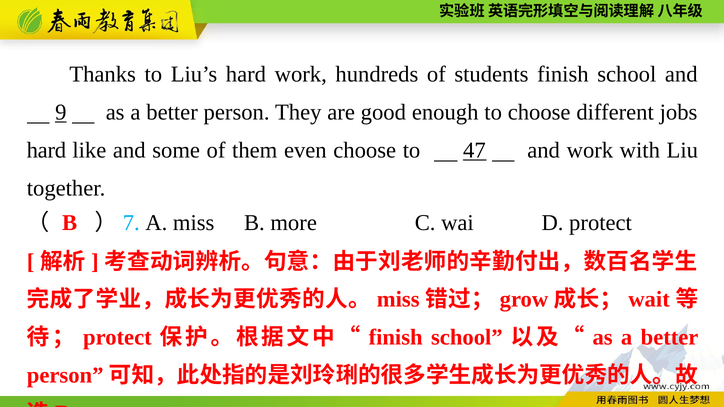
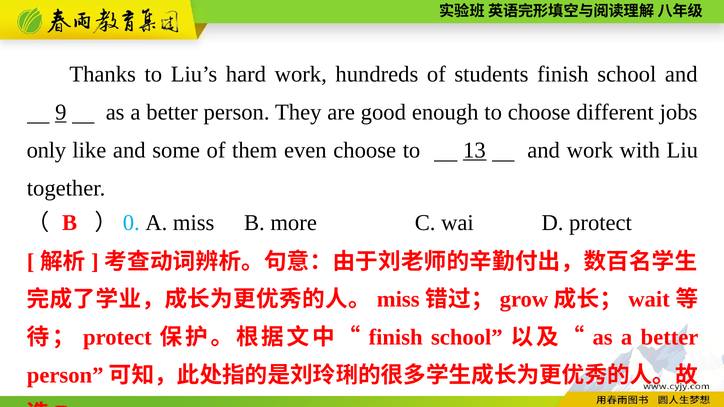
hard: hard -> only (46, 150)
47: 47 -> 13 (474, 150)
7: 7 -> 0 (131, 223)
